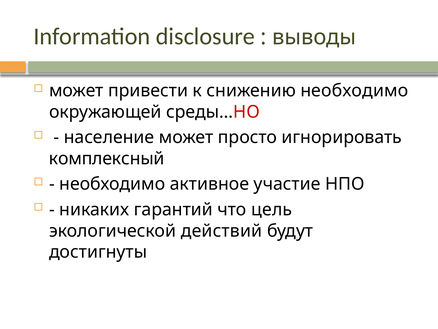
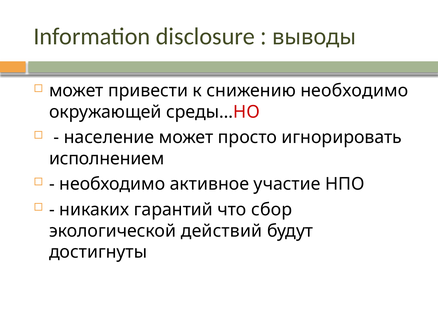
комплексный: комплексный -> исполнением (107, 158)
цель: цель -> сбор (272, 209)
